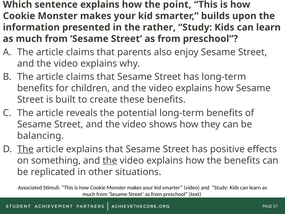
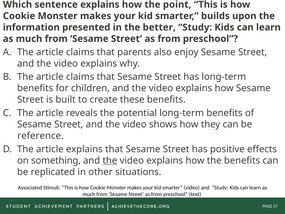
rather: rather -> better (159, 27)
balancing: balancing -> reference (40, 136)
The underline: present -> none (25, 149)
